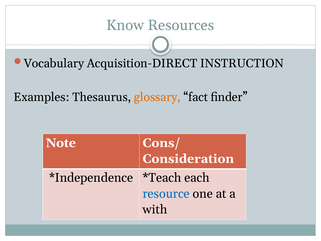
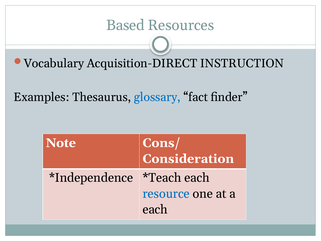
Know: Know -> Based (125, 25)
glossary colour: orange -> blue (157, 97)
with: with -> each (155, 209)
